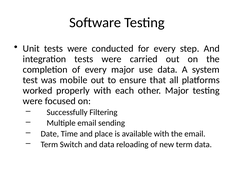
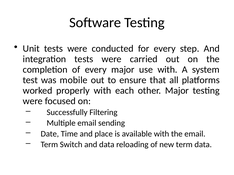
use data: data -> with (167, 70)
